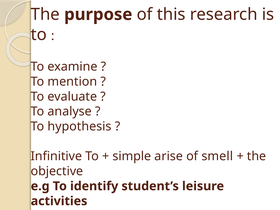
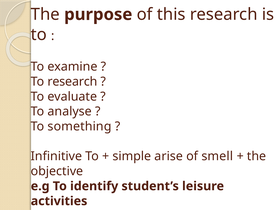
To mention: mention -> research (72, 82)
hypothesis: hypothesis -> something (80, 126)
